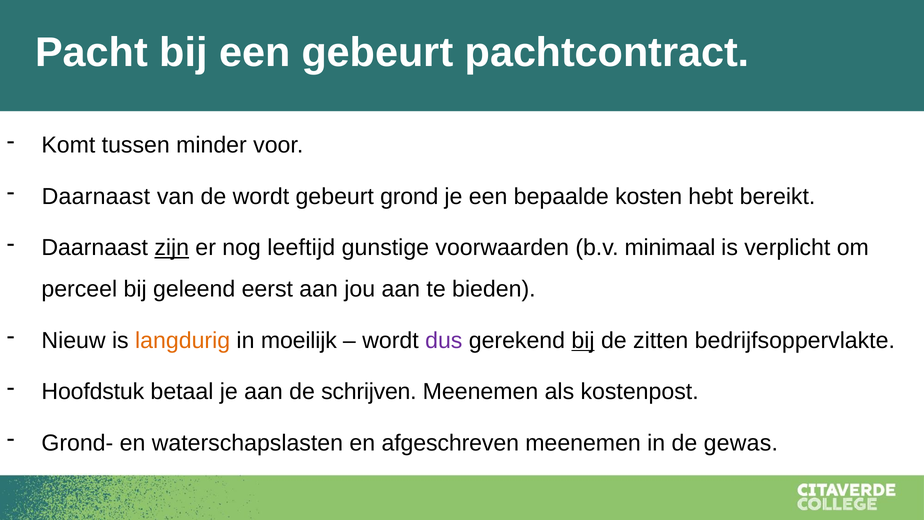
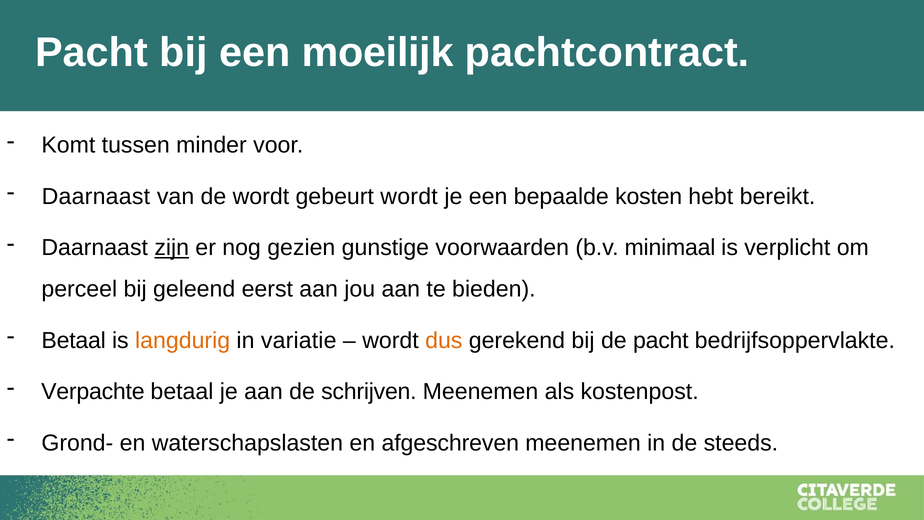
een gebeurt: gebeurt -> moeilijk (378, 52)
gebeurt grond: grond -> wordt (409, 196)
leeftijd: leeftijd -> gezien (301, 248)
Nieuw: Nieuw -> Betaal (74, 340)
moeilijk: moeilijk -> variatie (299, 340)
dus colour: purple -> orange (444, 340)
bij underline: present -> none (583, 340)
de zitten: zitten -> pacht (661, 340)
Hoofdstuk: Hoofdstuk -> Verpachte (93, 392)
gewas: gewas -> steeds (741, 443)
